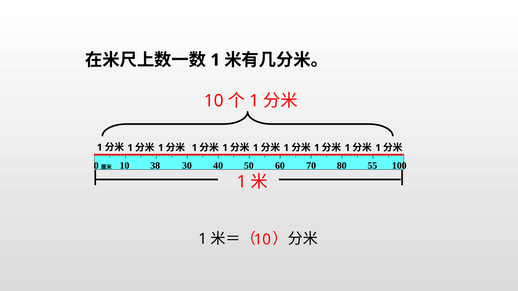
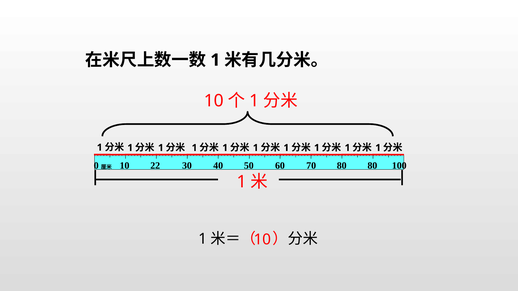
38: 38 -> 22 (155, 166)
80 55: 55 -> 80 (372, 166)
